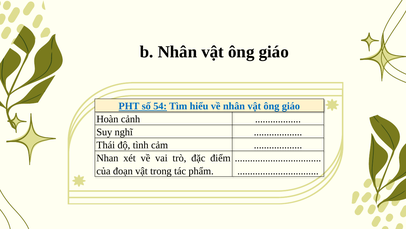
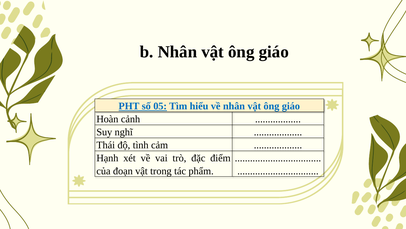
54: 54 -> 05 (160, 106)
Nhan: Nhan -> Hạnh (107, 158)
